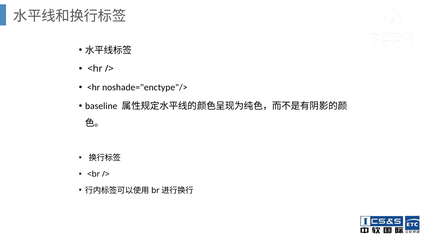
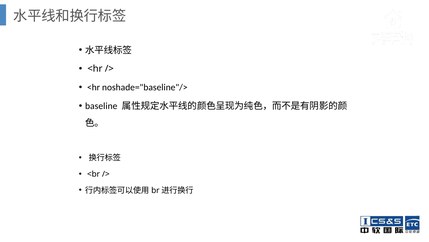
noshade="enctype"/>: noshade="enctype"/> -> noshade="baseline"/> (145, 87)
